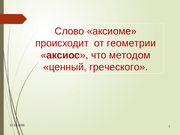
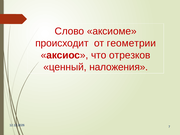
методом: методом -> отрезков (130, 55)
греческого: греческого -> наложения (119, 67)
